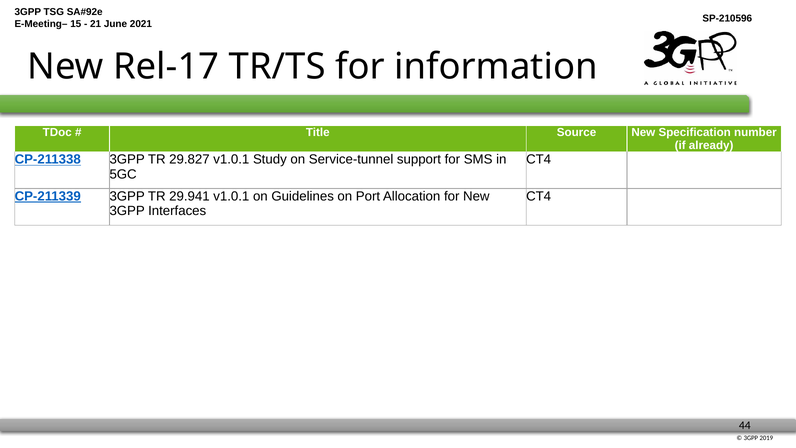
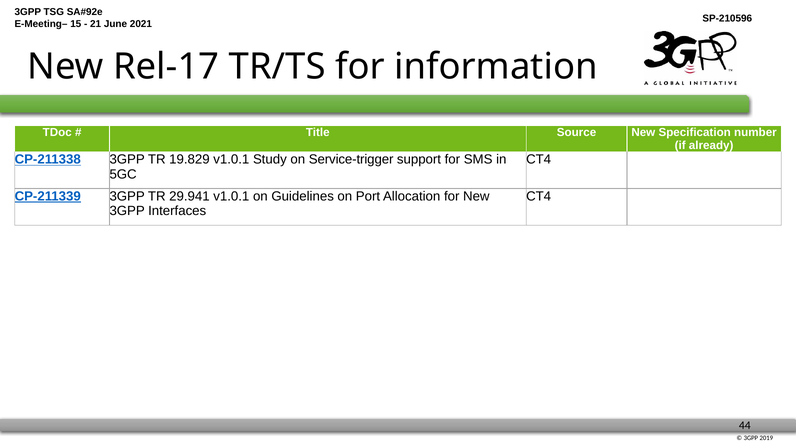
29.827: 29.827 -> 19.829 (189, 159)
Service-tunnel: Service-tunnel -> Service-trigger (351, 159)
